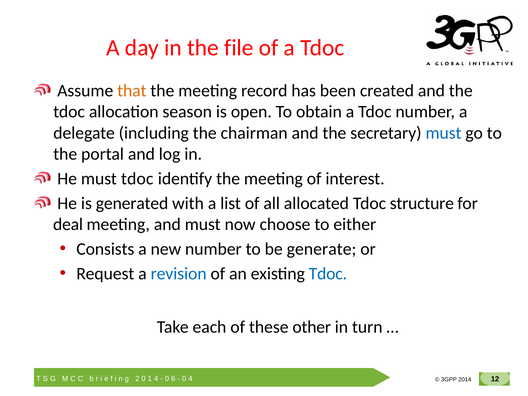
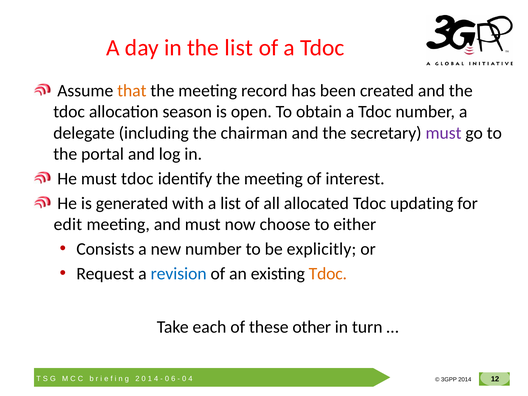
the file: file -> list (239, 48)
must colour: blue -> purple (444, 133)
structure: structure -> updating (422, 203)
deal: deal -> edit (68, 224)
generate: generate -> explicitly (321, 249)
Tdoc colour: blue -> orange (328, 274)
